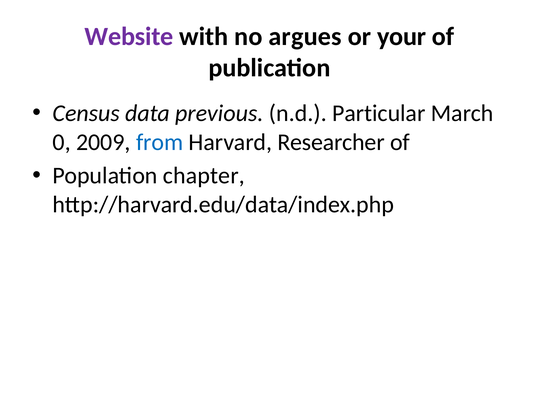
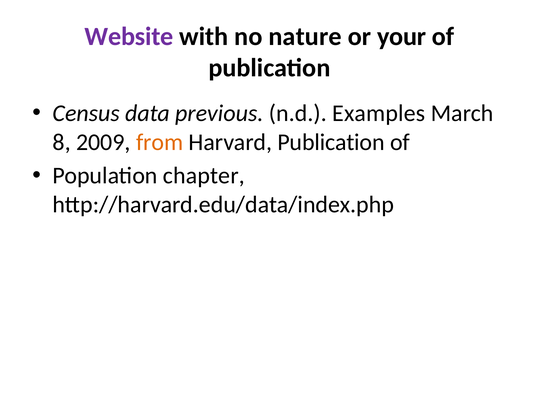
argues: argues -> nature (305, 36)
Particular: Particular -> Examples (379, 113)
0: 0 -> 8 (62, 142)
from colour: blue -> orange (160, 142)
Harvard Researcher: Researcher -> Publication (331, 142)
